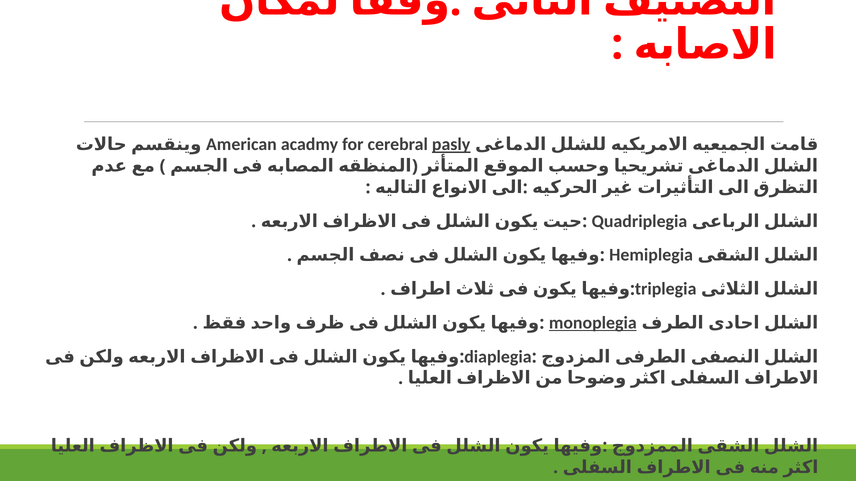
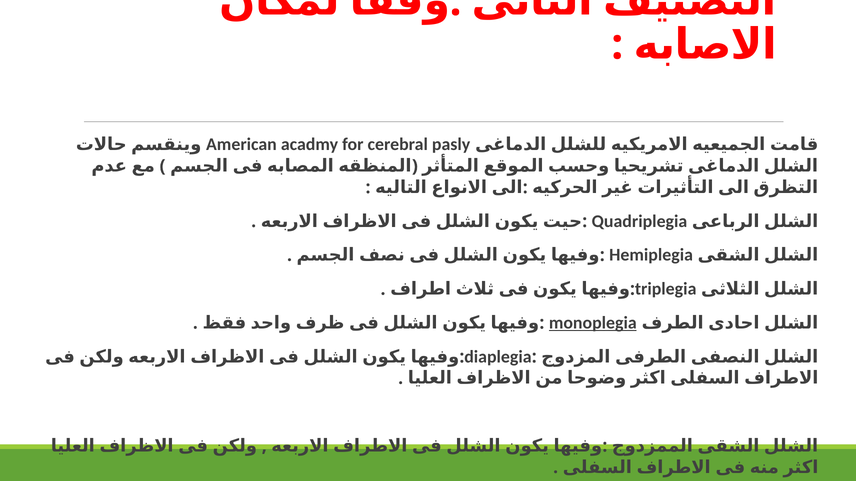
pasly underline: present -> none (451, 145)
